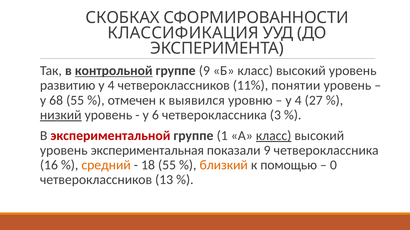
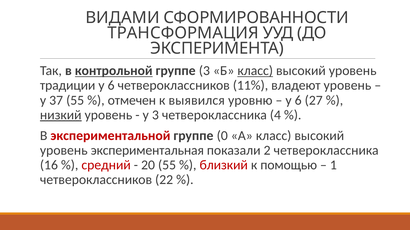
СКОБКАХ: СКОБКАХ -> ВИДАМИ (123, 18)
КЛАССИФИКАЦИЯ: КЛАССИФИКАЦИЯ -> ТРАНСФОРМАЦИЯ (183, 33)
группе 9: 9 -> 3 (204, 71)
класс underline: none -> present (255, 71)
развитию: развитию -> традиции (68, 86)
4: 4 -> 6 (111, 86)
понятии: понятии -> владеют (296, 86)
68: 68 -> 37 (56, 100)
4: 4 -> 6 (298, 100)
у 6: 6 -> 3 (155, 115)
3: 3 -> 4 (275, 115)
1: 1 -> 0 (222, 136)
класс underline: present -> none (274, 136)
показали 9: 9 -> 2 (267, 151)
средний colour: orange -> red (106, 166)
18: 18 -> 20 (148, 166)
близкий colour: orange -> red (224, 166)
0: 0 -> 1 (333, 166)
13: 13 -> 22 (164, 180)
